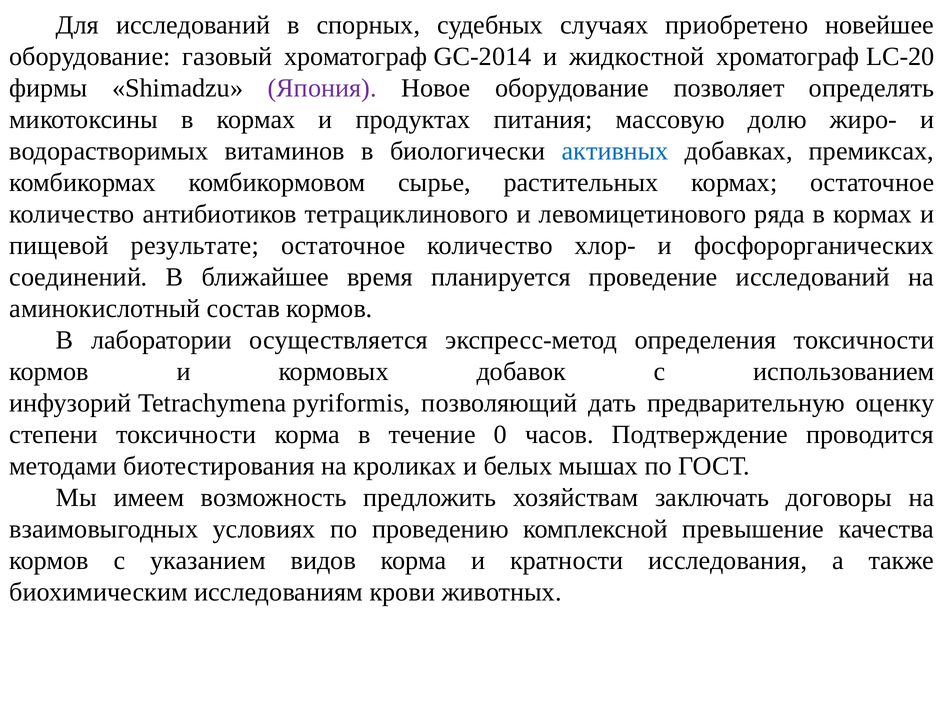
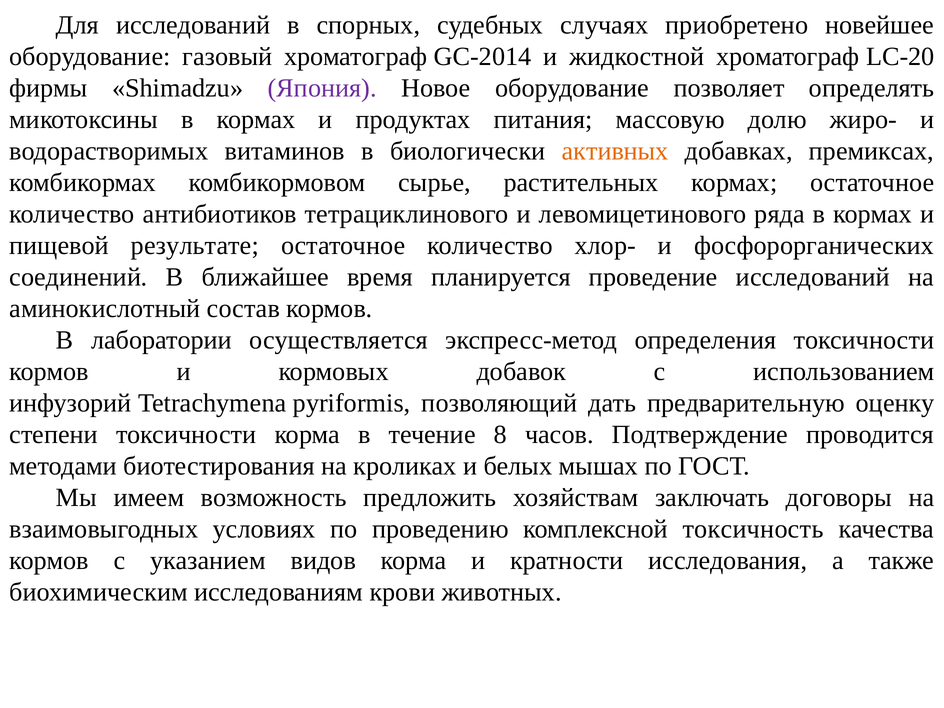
активных colour: blue -> orange (615, 151)
0: 0 -> 8 (500, 434)
превышение: превышение -> токсичность (753, 529)
